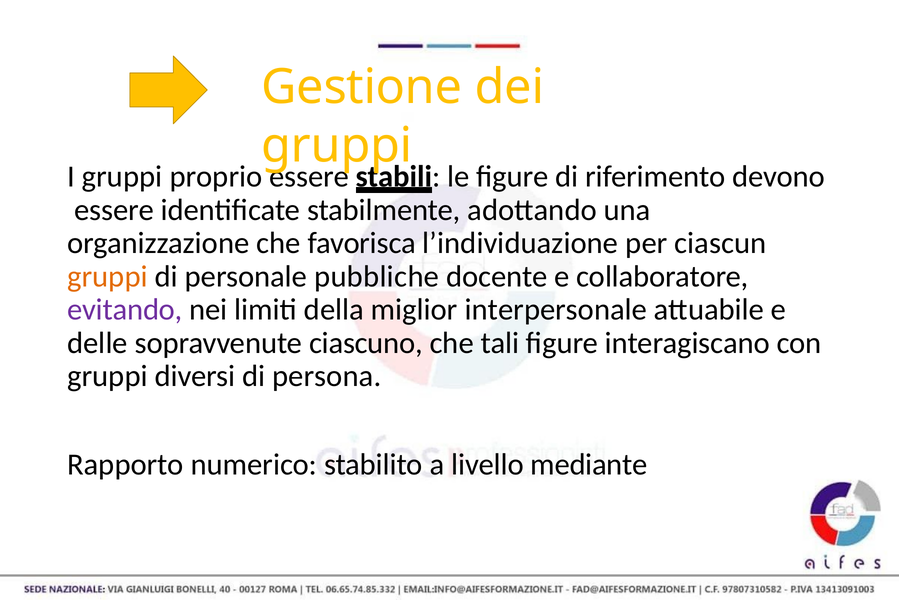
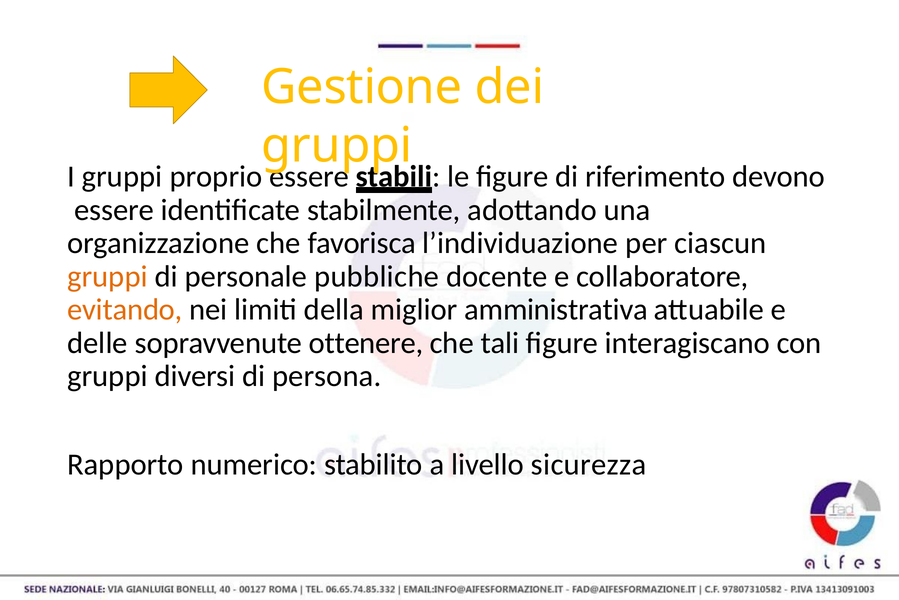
evitando colour: purple -> orange (125, 309)
interpersonale: interpersonale -> amministrativa (556, 309)
ciascuno: ciascuno -> ottenere (366, 342)
mediante: mediante -> sicurezza (589, 464)
